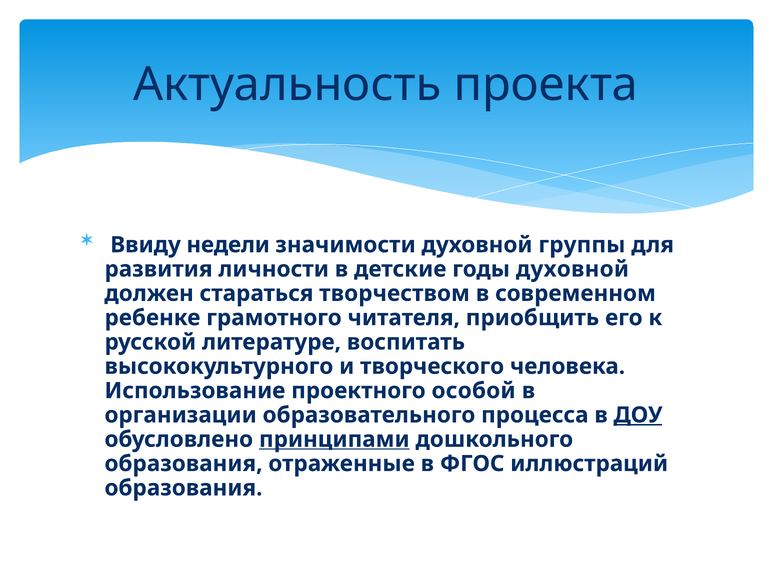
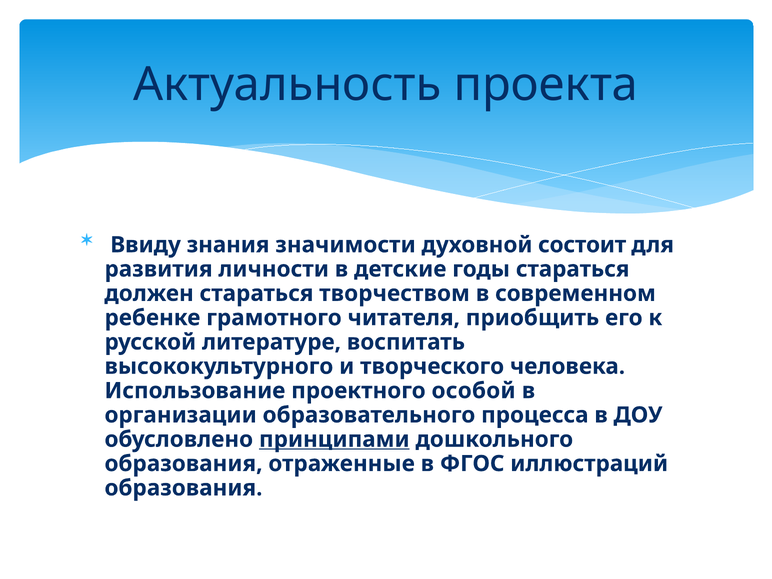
недели: недели -> знания (228, 245)
группы: группы -> состоит (582, 245)
годы духовной: духовной -> стараться (573, 269)
ДОУ underline: present -> none (638, 415)
